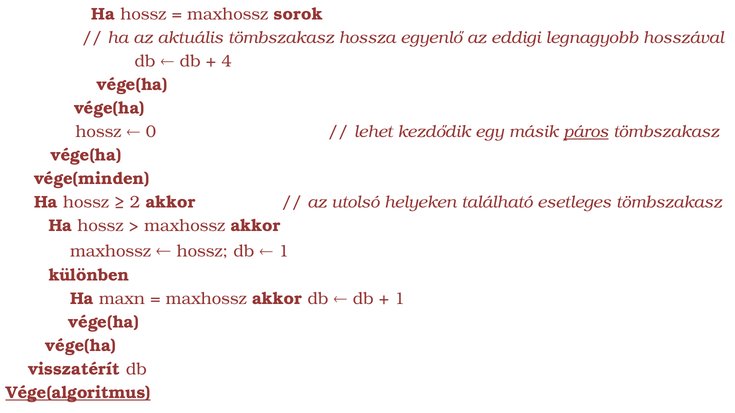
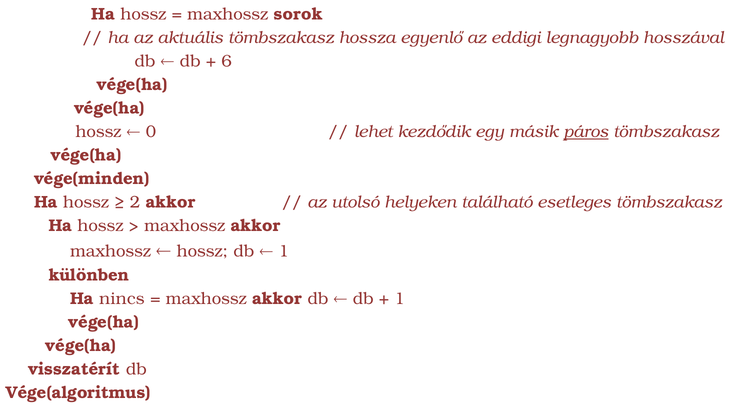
4: 4 -> 6 (227, 61)
maxn: maxn -> nincs (122, 299)
Vége(algoritmus underline: present -> none (78, 393)
